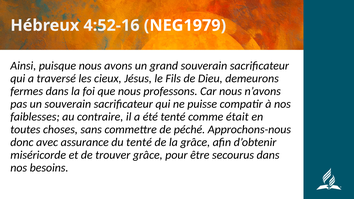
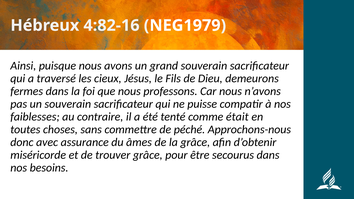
4:52-16: 4:52-16 -> 4:82-16 (112, 25)
du tenté: tenté -> âmes (139, 142)
